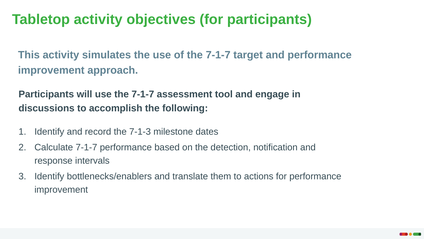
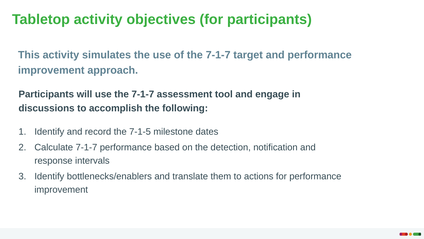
7-1-3: 7-1-3 -> 7-1-5 (140, 132)
